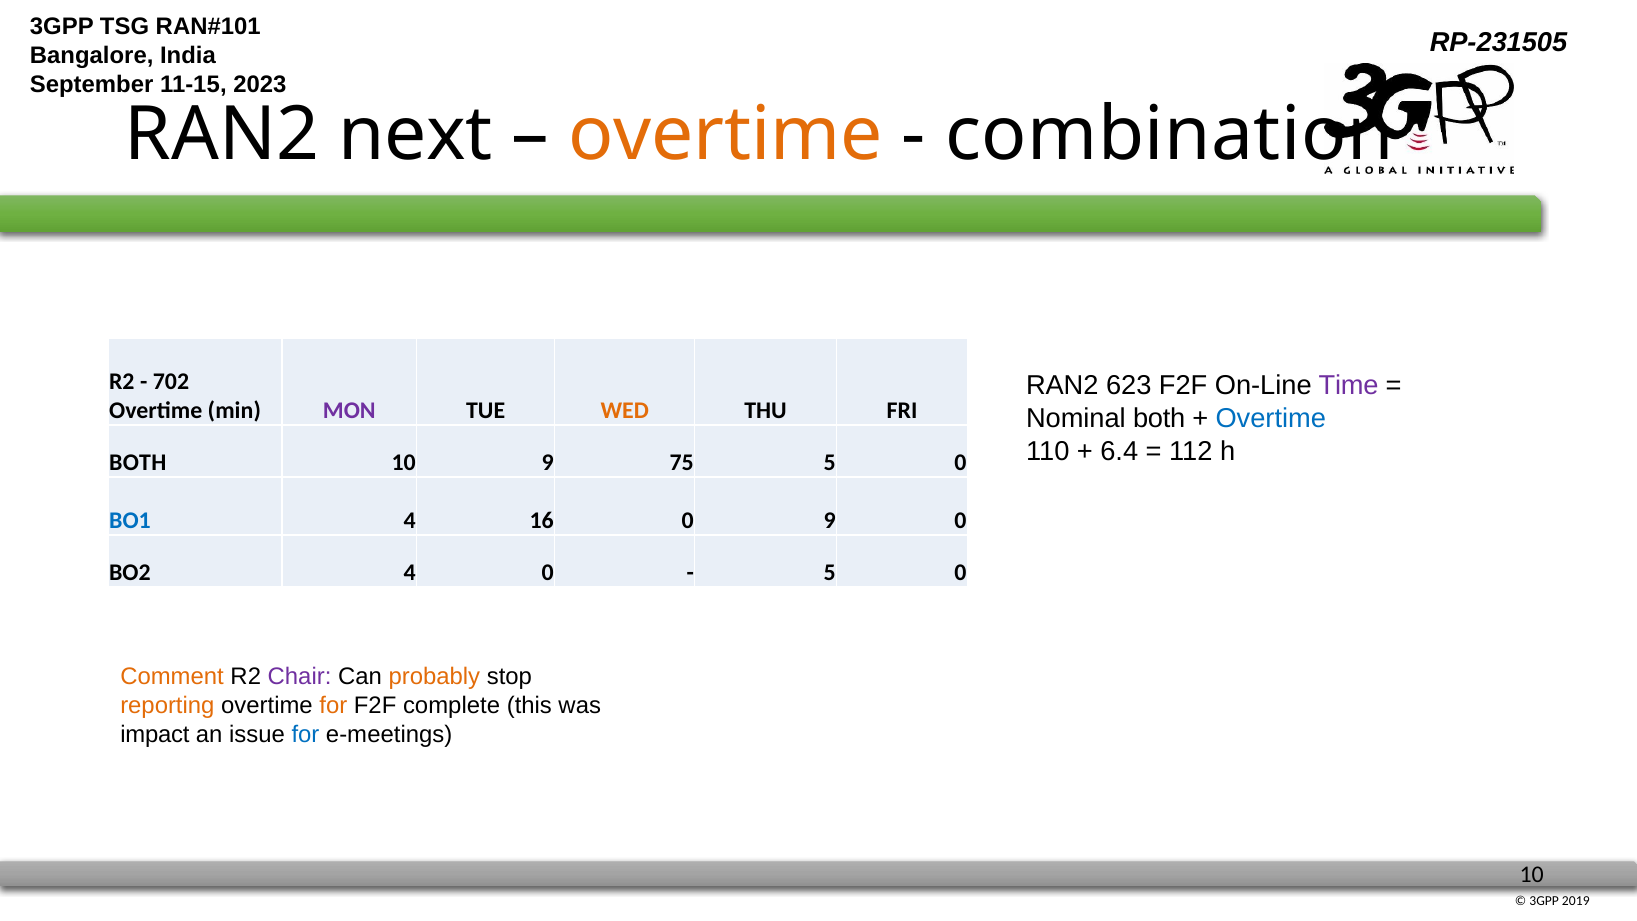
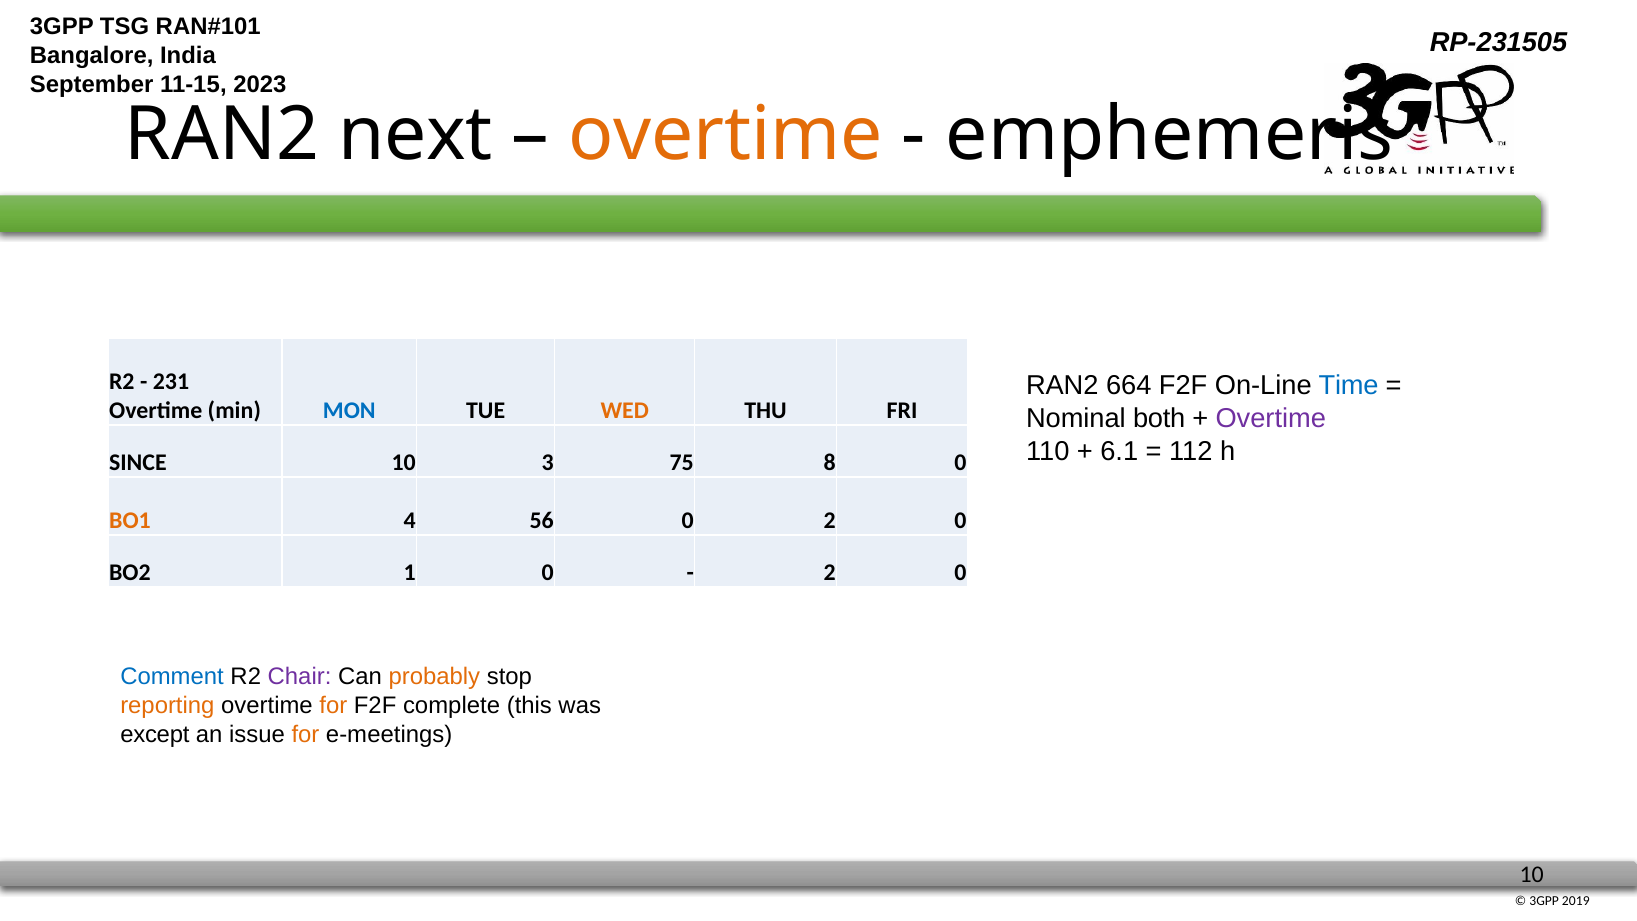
combination: combination -> emphemeris (1170, 135)
702: 702 -> 231 (171, 382)
623: 623 -> 664 (1129, 386)
Time colour: purple -> blue (1349, 386)
MON colour: purple -> blue (349, 411)
Overtime colour: blue -> purple (1271, 418)
6.4: 6.4 -> 6.1 (1119, 451)
BOTH: BOTH -> SINCE (138, 463)
10 9: 9 -> 3 (548, 463)
75 5: 5 -> 8 (830, 463)
BO1 colour: blue -> orange (130, 521)
16: 16 -> 56 (542, 521)
0 9: 9 -> 2 (830, 521)
BO2 4: 4 -> 1 (410, 572)
5: 5 -> 2 (830, 572)
Comment colour: orange -> blue (172, 677)
impact: impact -> except (155, 734)
for colour: blue -> orange (305, 734)
